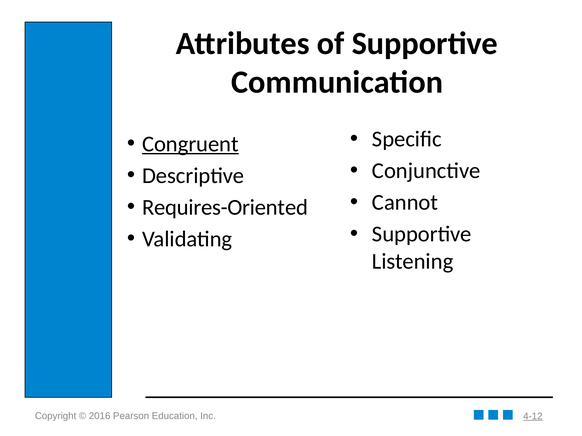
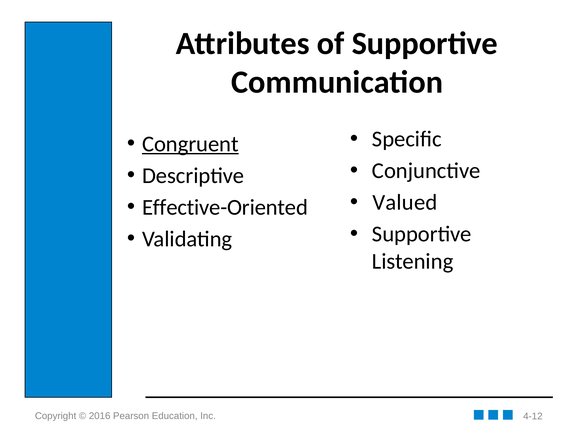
Cannot: Cannot -> Valued (405, 203)
Requires-Oriented: Requires-Oriented -> Effective-Oriented (225, 208)
4-12 underline: present -> none (533, 417)
